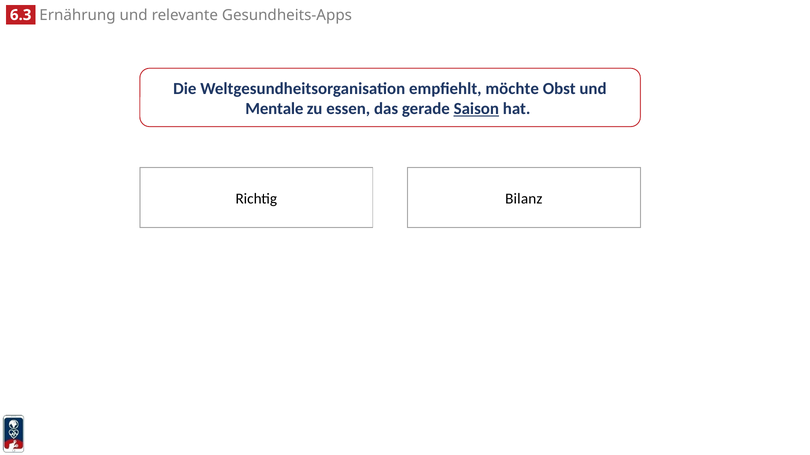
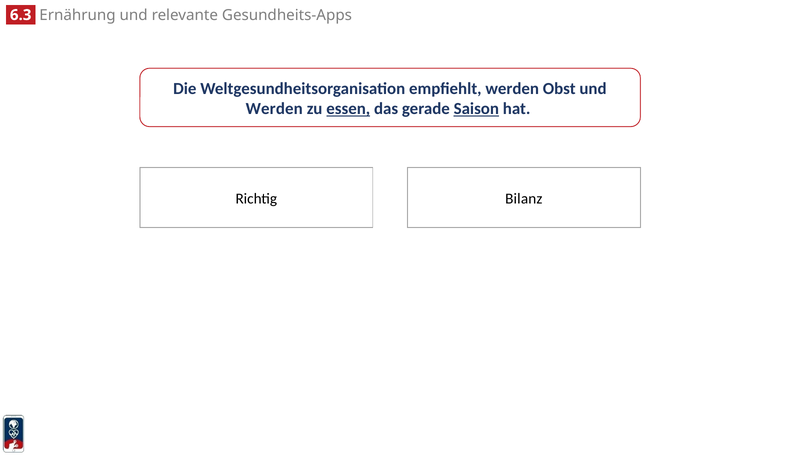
empfiehlt möchte: möchte -> werden (512, 89)
Mentale: Mentale -> Werden (274, 109)
essen underline: none -> present (348, 109)
